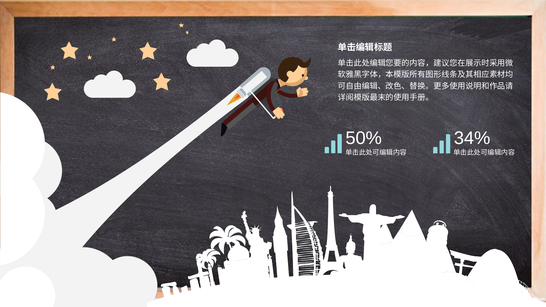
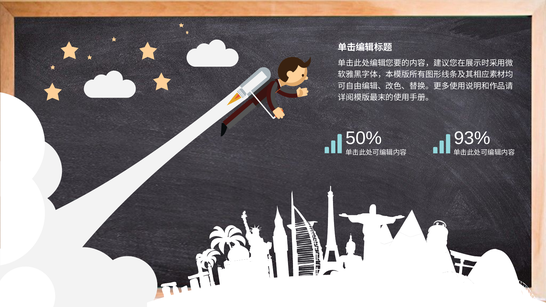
34%: 34% -> 93% (472, 138)
